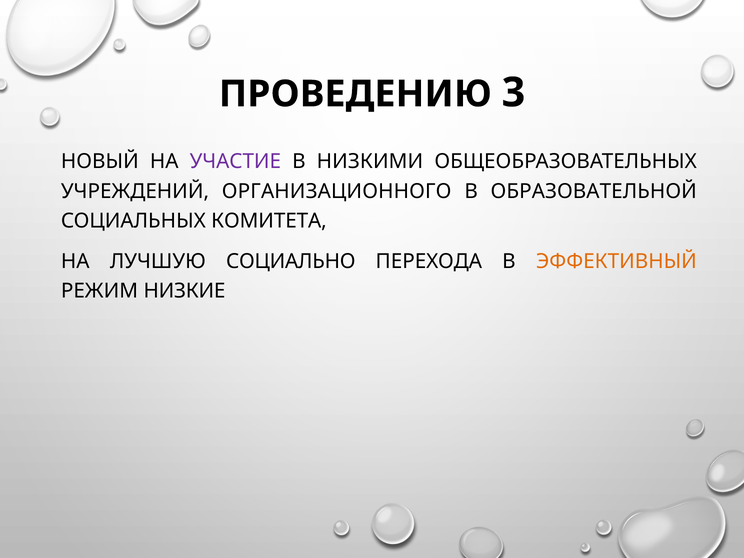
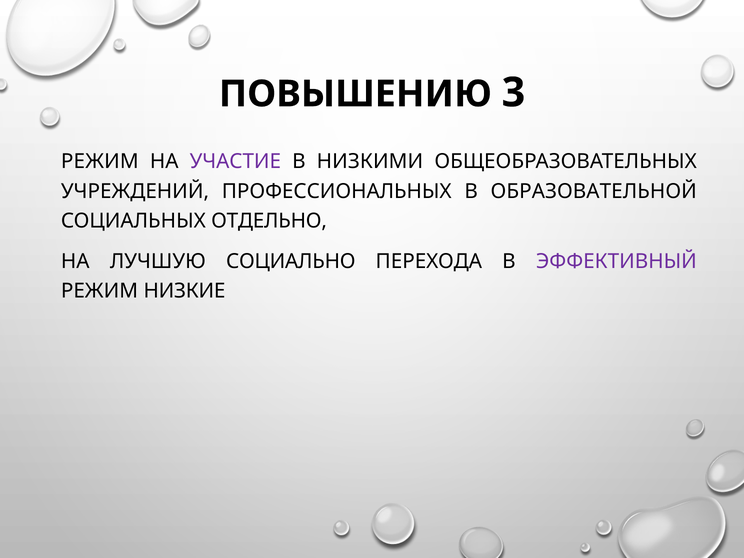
ПРОВЕДЕНИЮ: ПРОВЕДЕНИЮ -> ПОВЫШЕНИЮ (355, 94)
НОВЫЙ: НОВЫЙ -> РЕЖИМ (100, 161)
ОРГАНИЗАЦИОННОГО: ОРГАНИЗАЦИОННОГО -> ПРОФЕССИОНАЛЬНЫХ (337, 191)
КОМИТЕТА: КОМИТЕТА -> ОТДЕЛЬНО (269, 221)
ЭФФЕКТИВНЫЙ colour: orange -> purple (616, 261)
